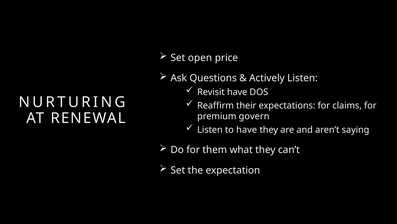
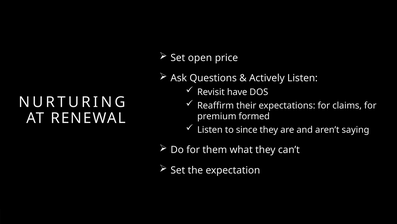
govern: govern -> formed (254, 116)
to have: have -> since (247, 129)
